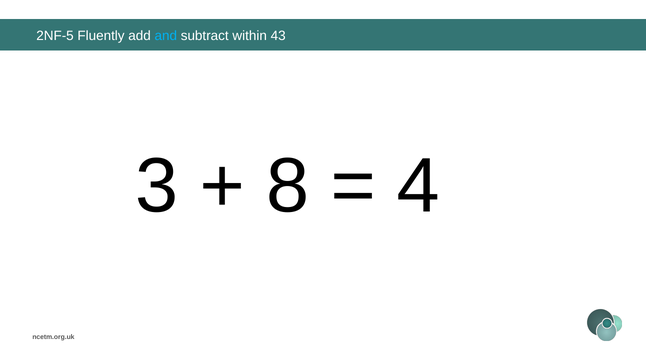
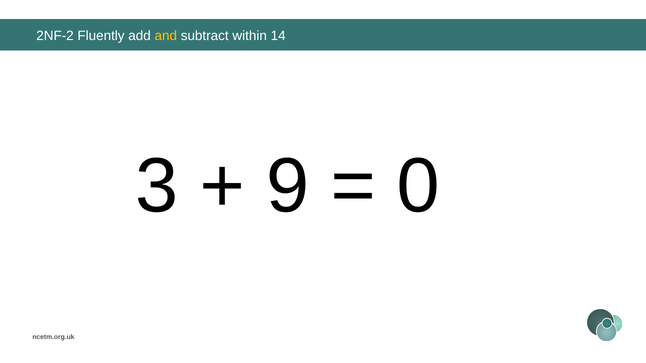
2NF-5: 2NF-5 -> 2NF-2 (55, 36)
and colour: light blue -> yellow (166, 36)
43: 43 -> 14 (278, 36)
8: 8 -> 9 (288, 186)
4: 4 -> 0 (418, 186)
